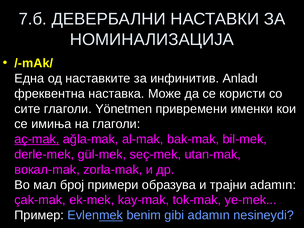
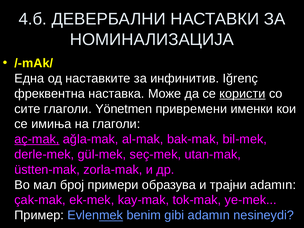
7.б: 7.б -> 4.б (33, 19)
Anladı: Anladı -> Iğrenç (240, 78)
користи underline: none -> present (242, 94)
вокал-mak: вокал-mak -> üstten-mak (47, 170)
